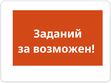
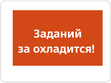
возможен: возможен -> охладится (64, 49)
